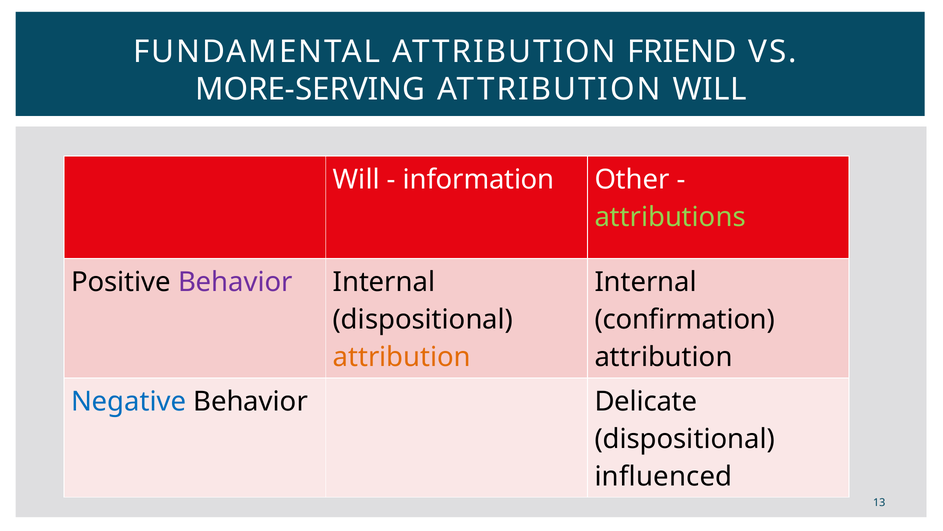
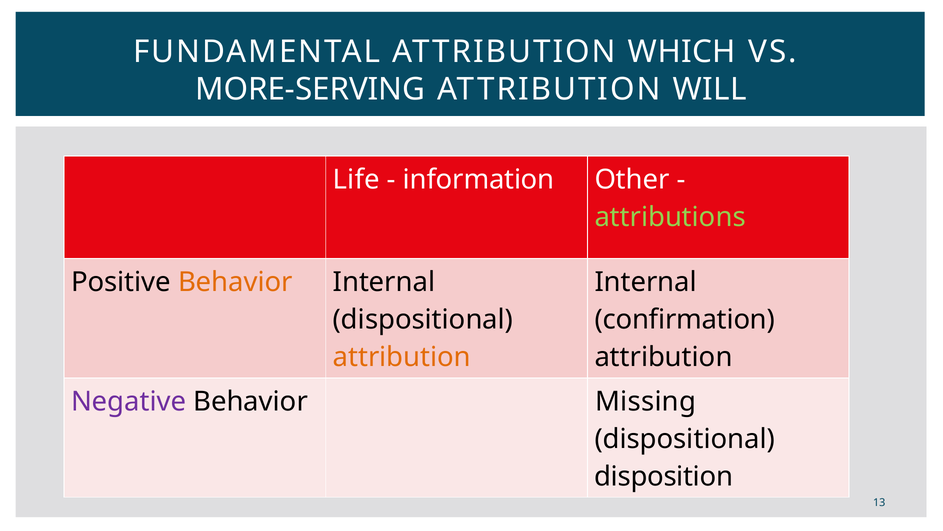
FRIEND: FRIEND -> WHICH (682, 52)
Will: Will -> Life (356, 180)
Behavior colour: purple -> orange (235, 282)
Negative colour: blue -> purple (129, 401)
Delicate: Delicate -> Missing (646, 401)
influenced: influenced -> disposition (664, 476)
